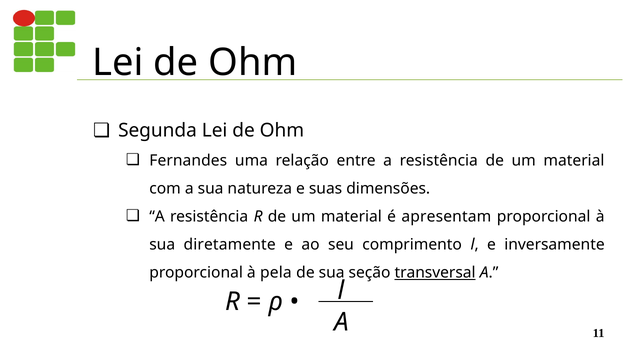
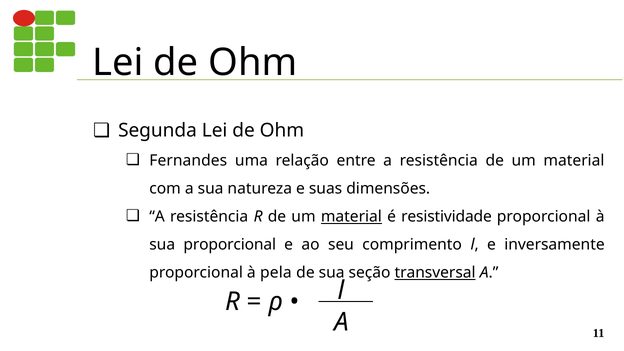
material underline: none -> present (351, 217)
apresentam: apresentam -> resistividade (447, 217)
sua diretamente: diretamente -> proporcional (230, 245)
